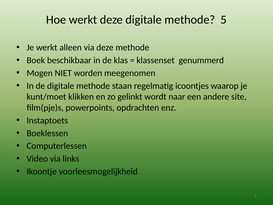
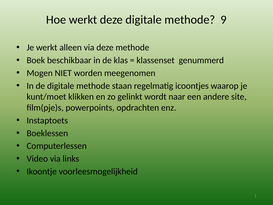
5: 5 -> 9 (224, 20)
